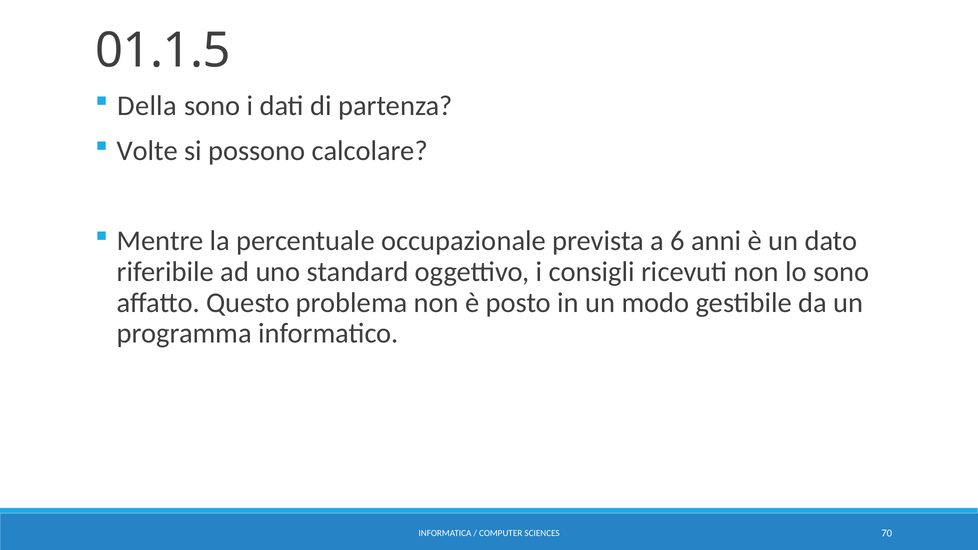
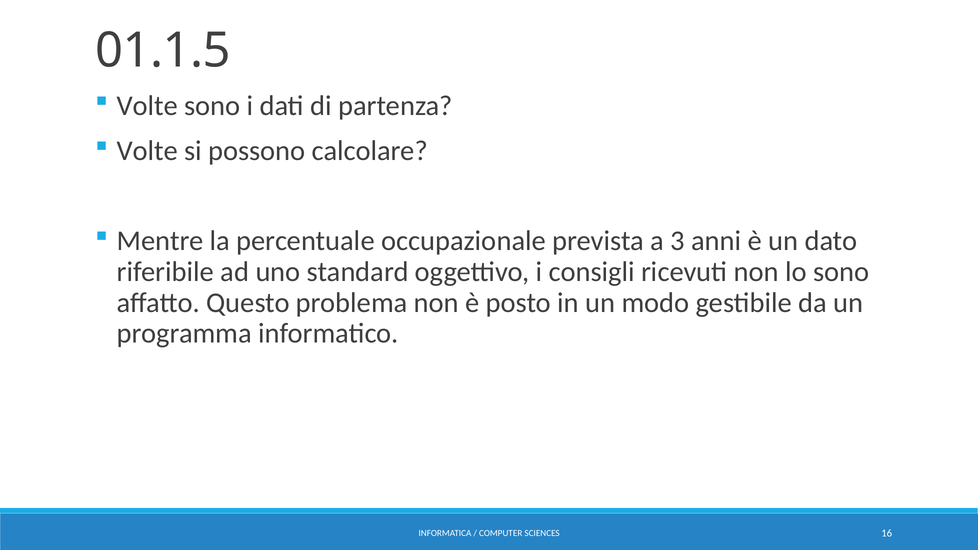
Della: Della -> Volte (147, 106)
6: 6 -> 3 (678, 241)
70: 70 -> 16 (887, 533)
